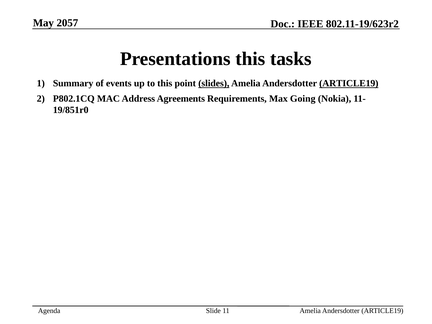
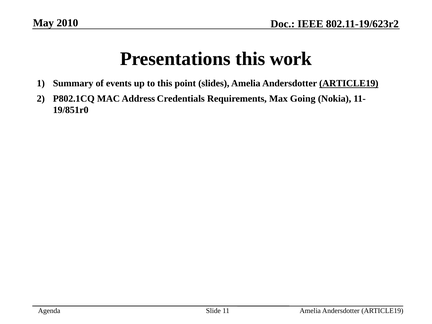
2057: 2057 -> 2010 (67, 23)
tasks: tasks -> work (291, 59)
slides underline: present -> none (214, 83)
Agreements: Agreements -> Credentials (181, 99)
